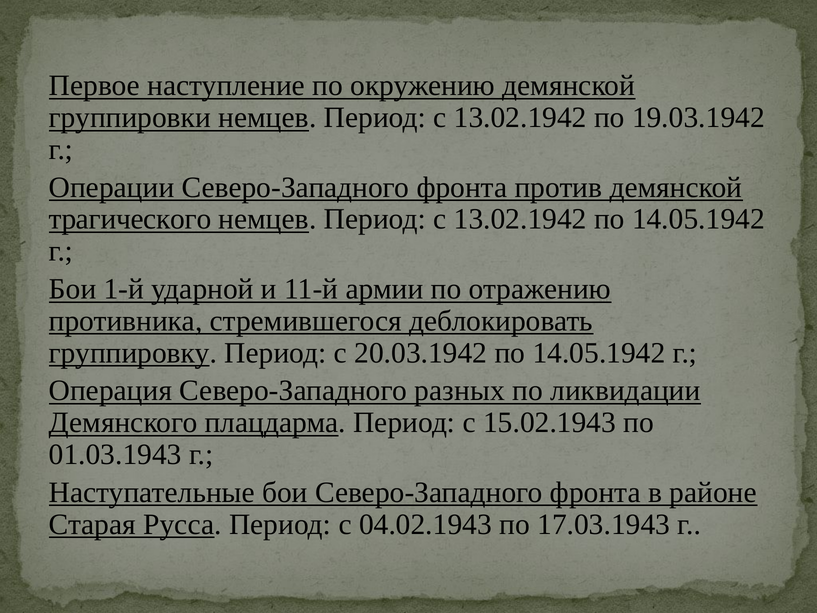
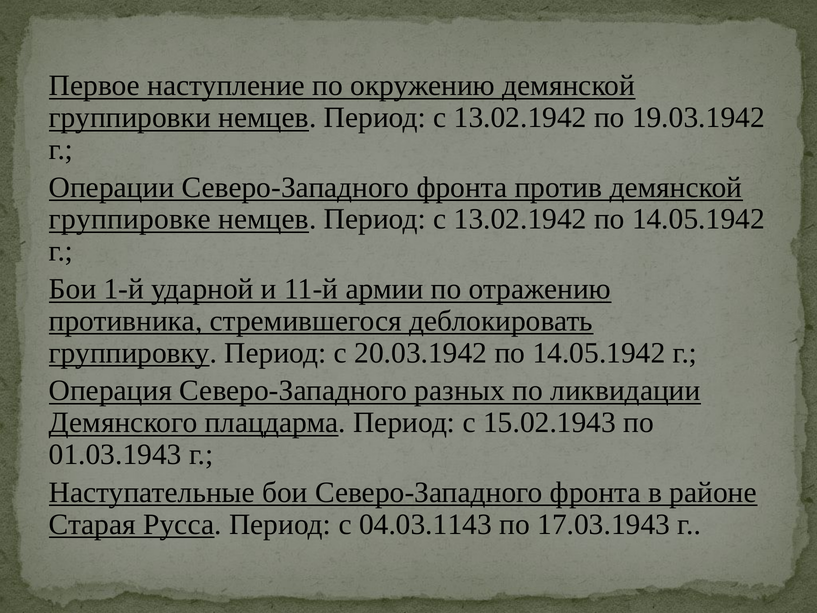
трагического: трагического -> группировке (130, 219)
04.02.1943: 04.02.1943 -> 04.03.1143 (425, 524)
